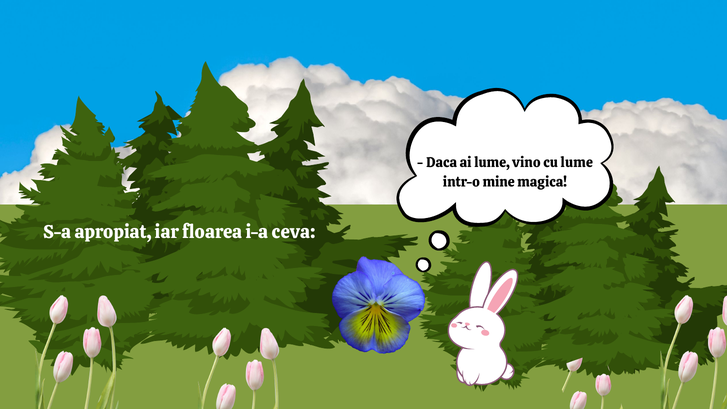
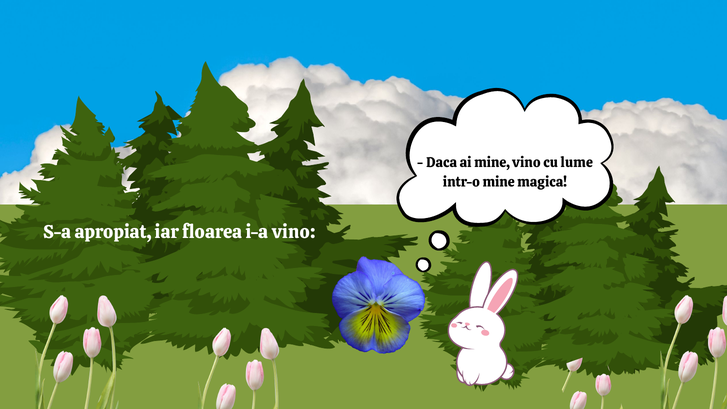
ai lume: lume -> mine (492, 163)
i-a ceva: ceva -> vino (294, 232)
